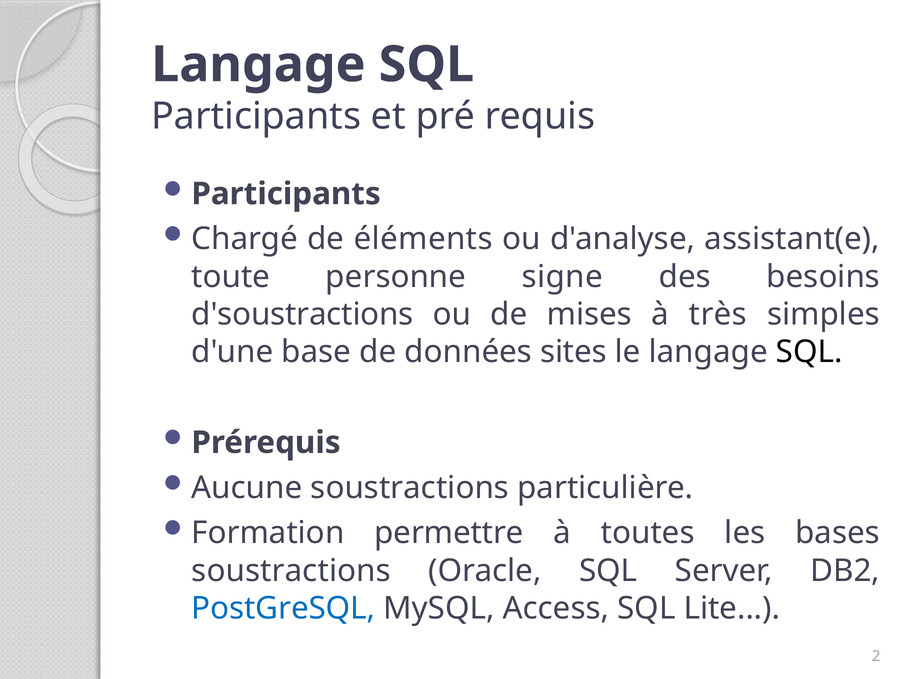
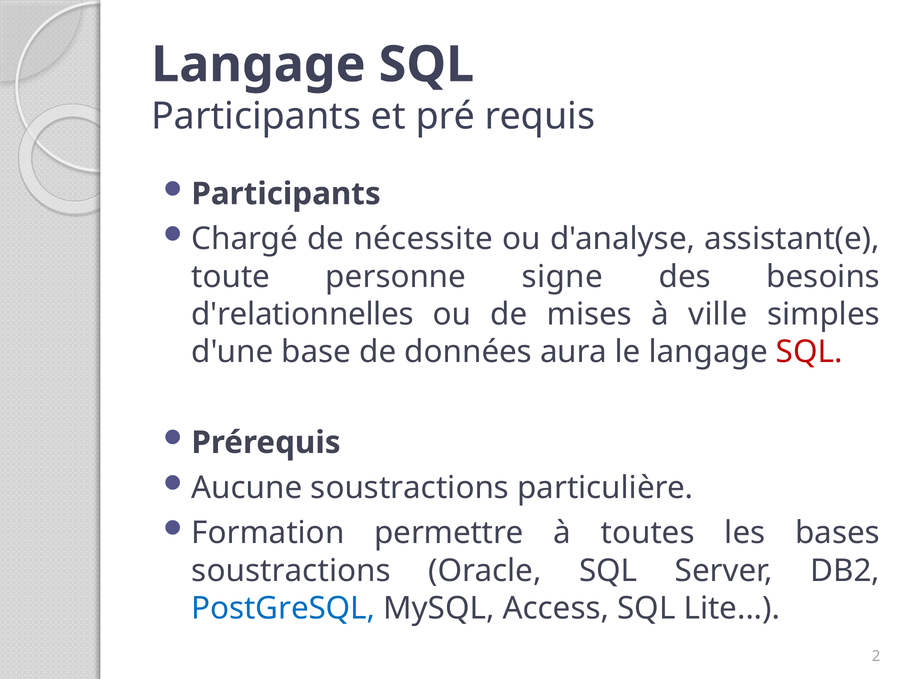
éléments: éléments -> nécessite (423, 239)
d'soustractions: d'soustractions -> d'relationnelles (303, 315)
très: très -> ville (718, 315)
sites: sites -> aura (574, 352)
SQL colour: black -> red (809, 352)
